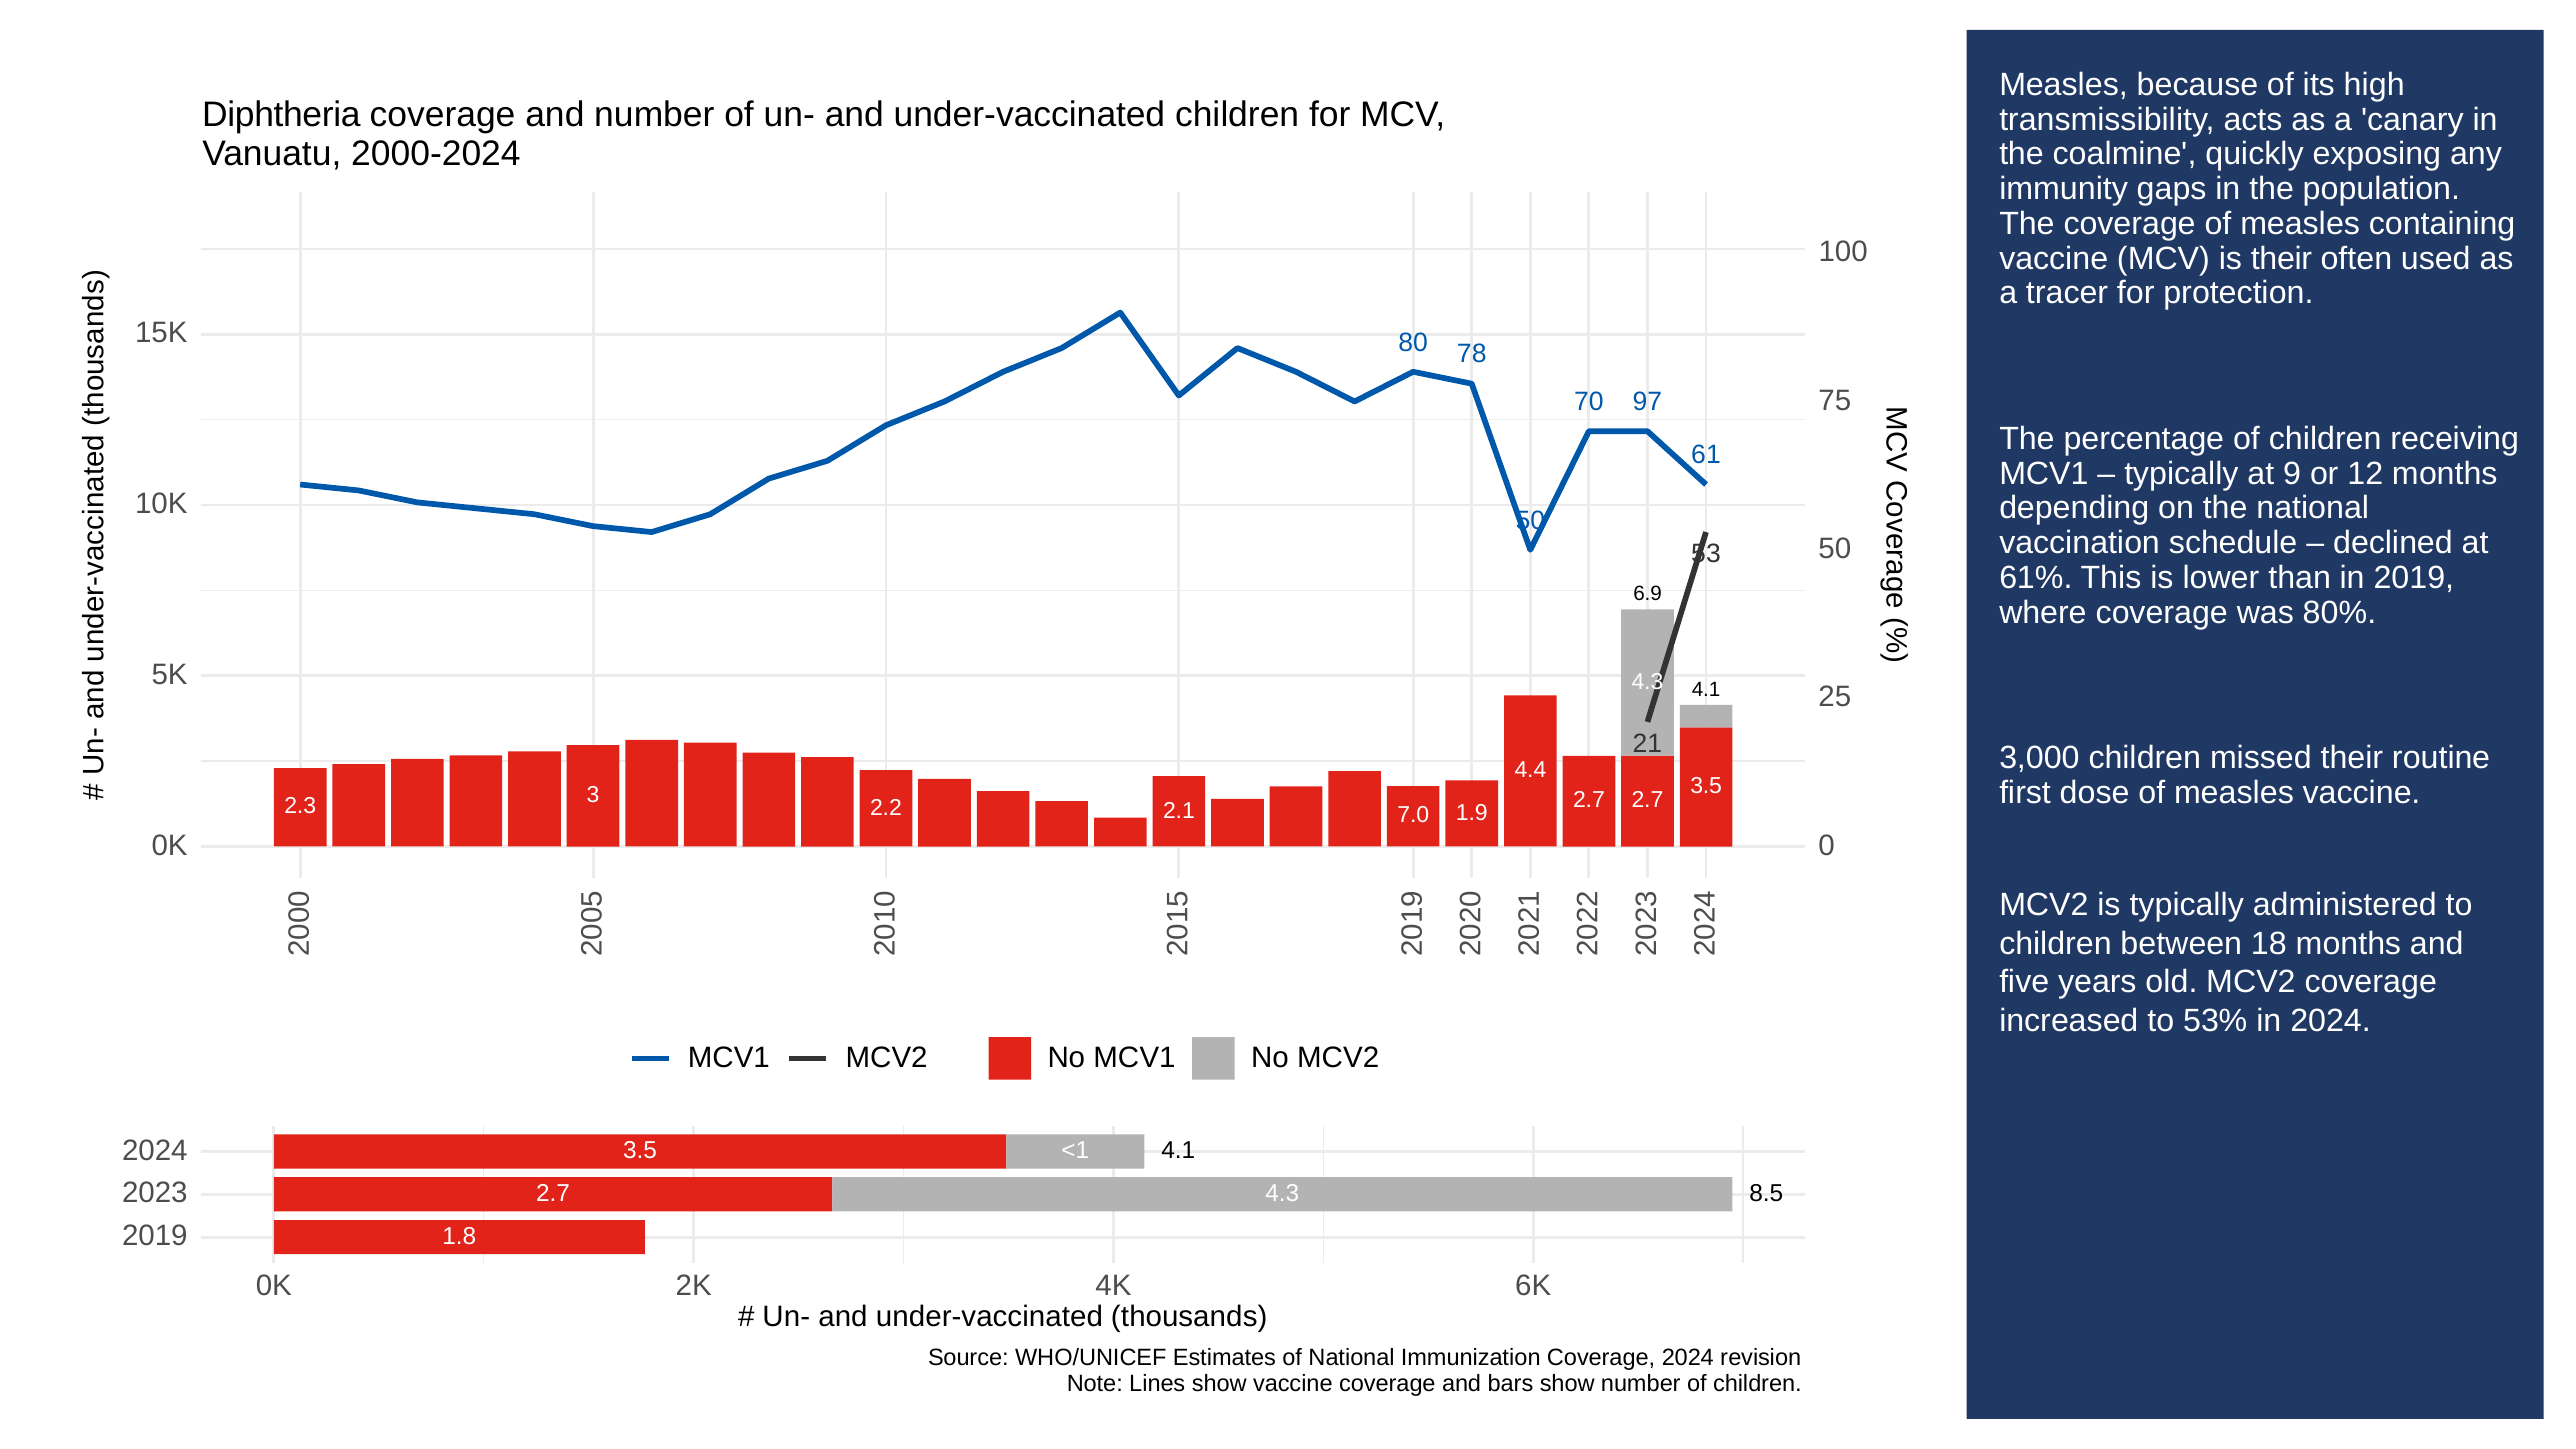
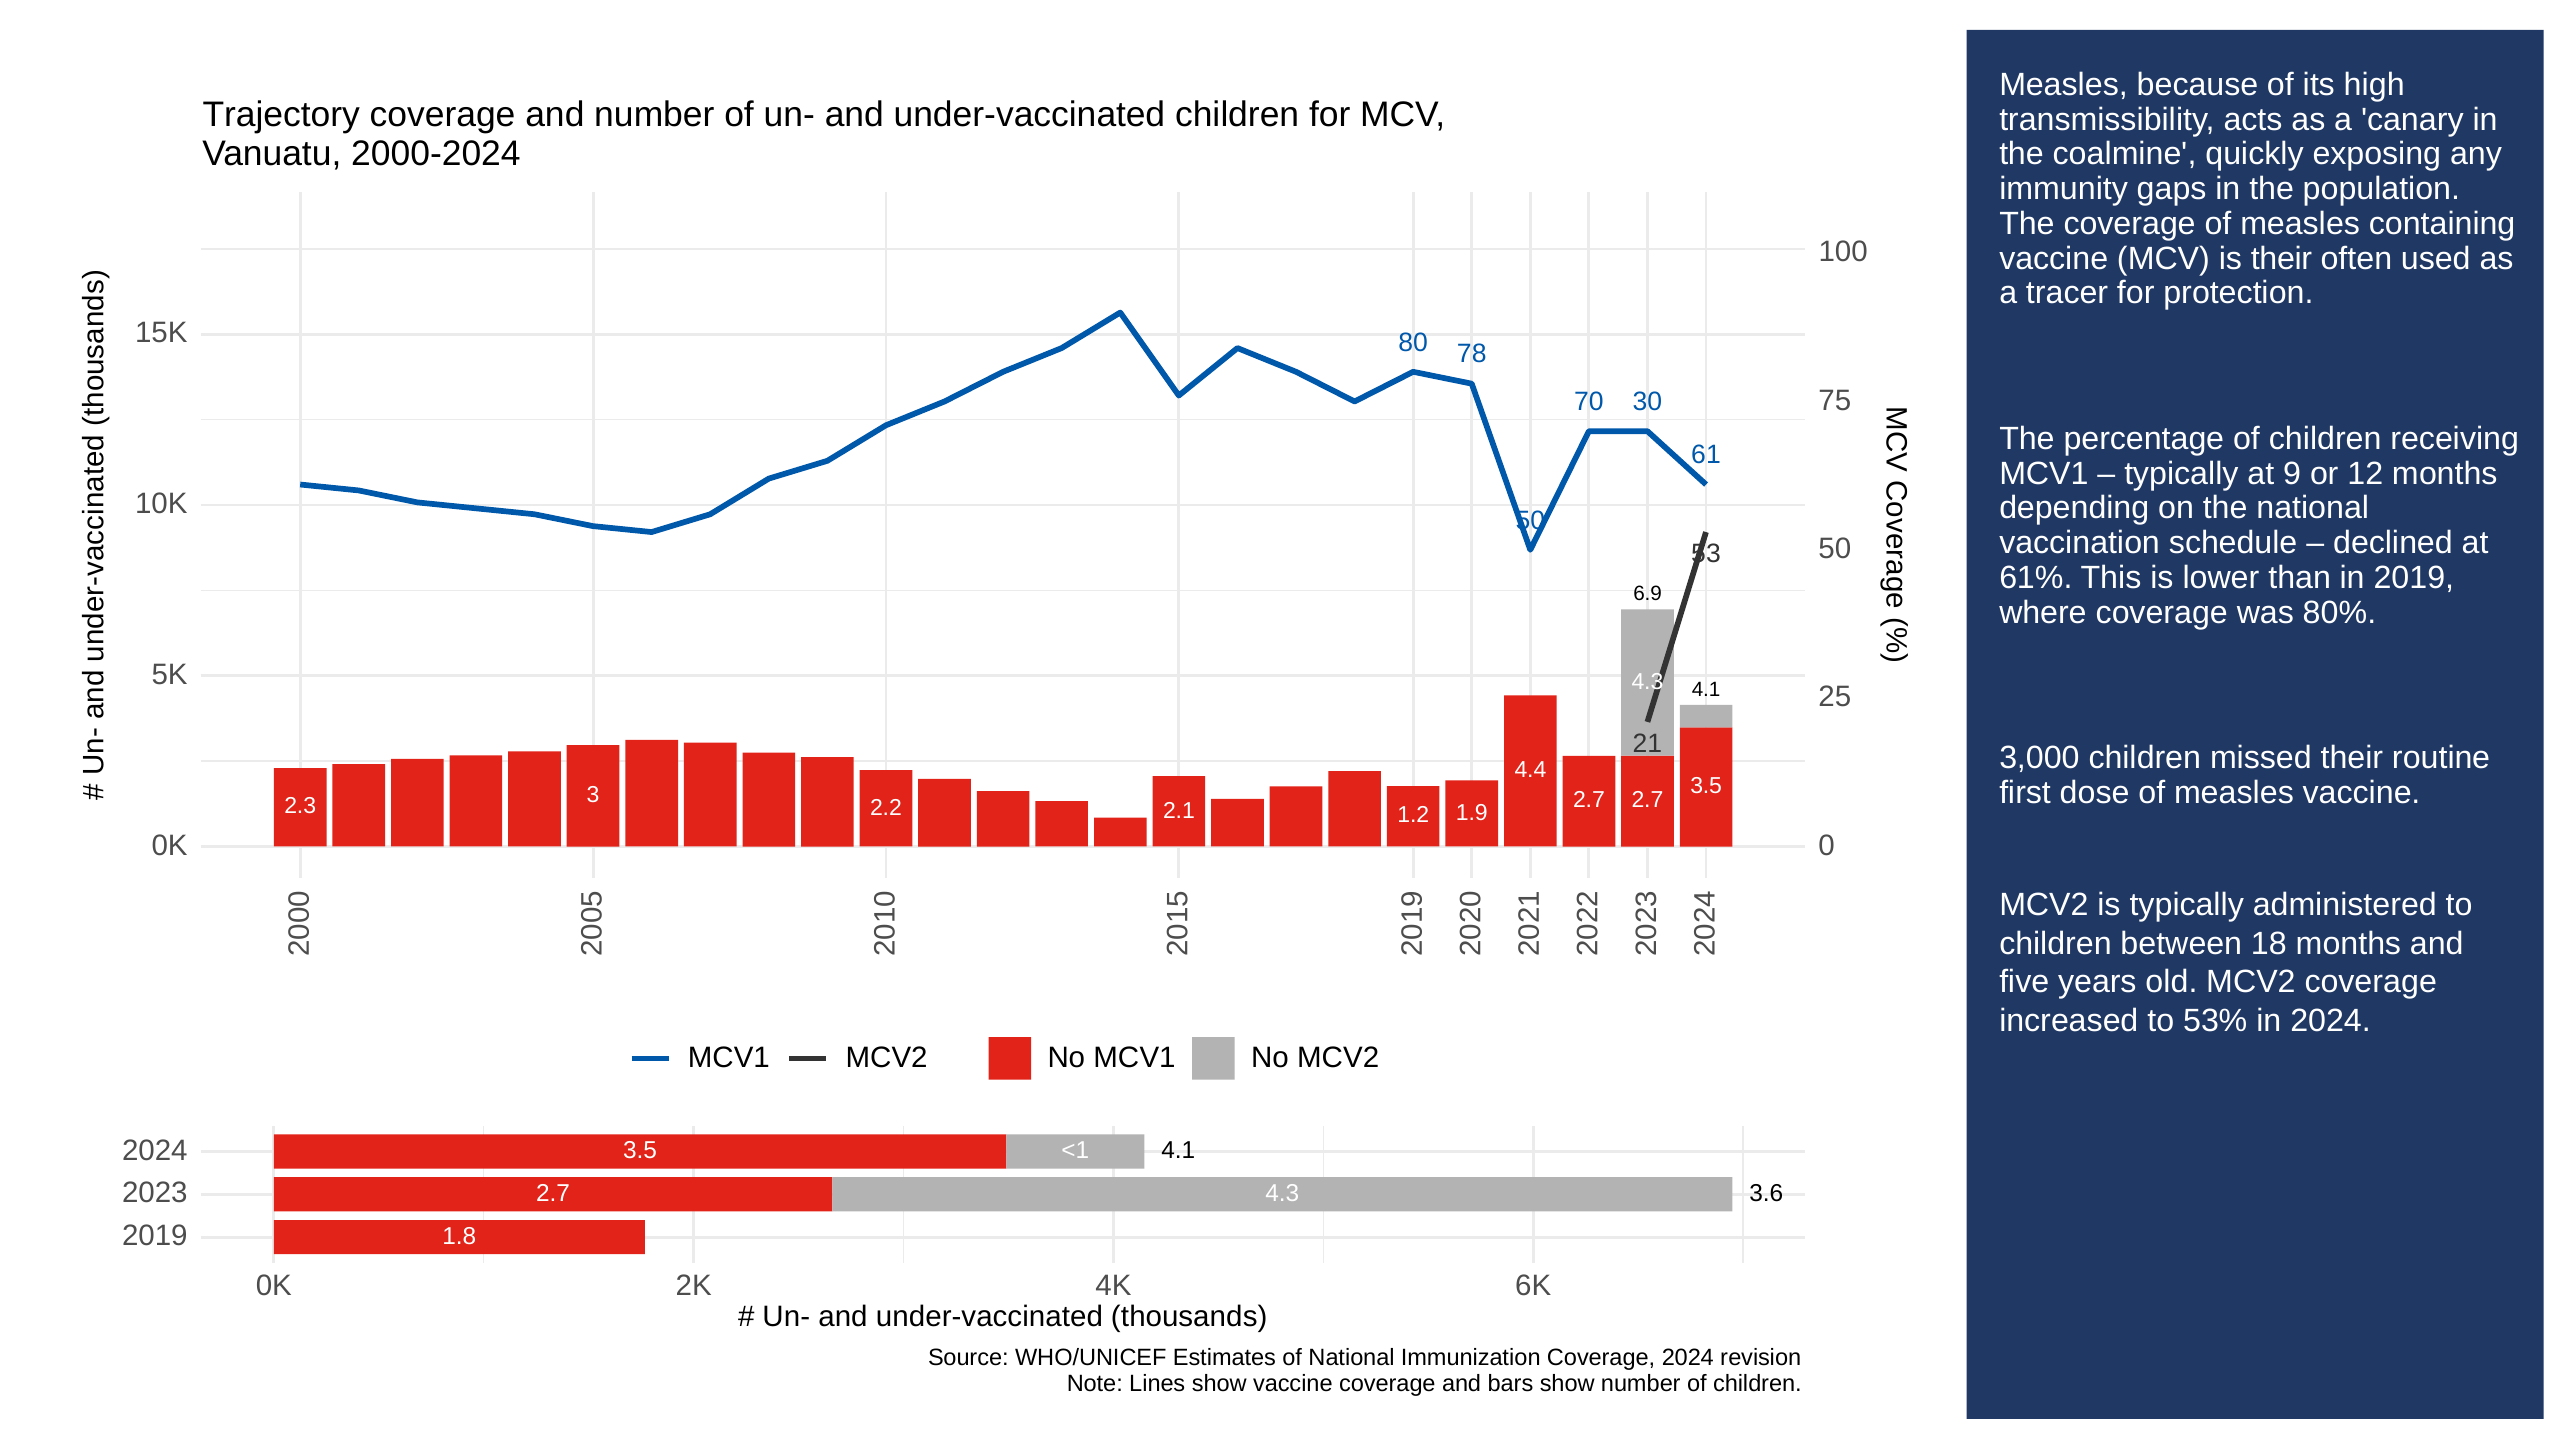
Diphtheria: Diphtheria -> Trajectory (281, 114)
97: 97 -> 30 (1647, 402)
7.0: 7.0 -> 1.2 (1413, 815)
8.5: 8.5 -> 3.6 (1766, 1193)
